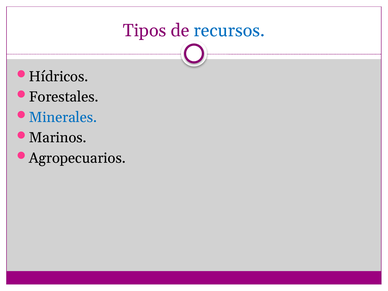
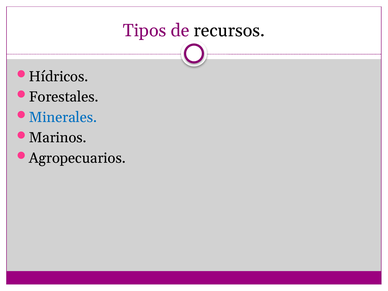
recursos colour: blue -> black (229, 31)
